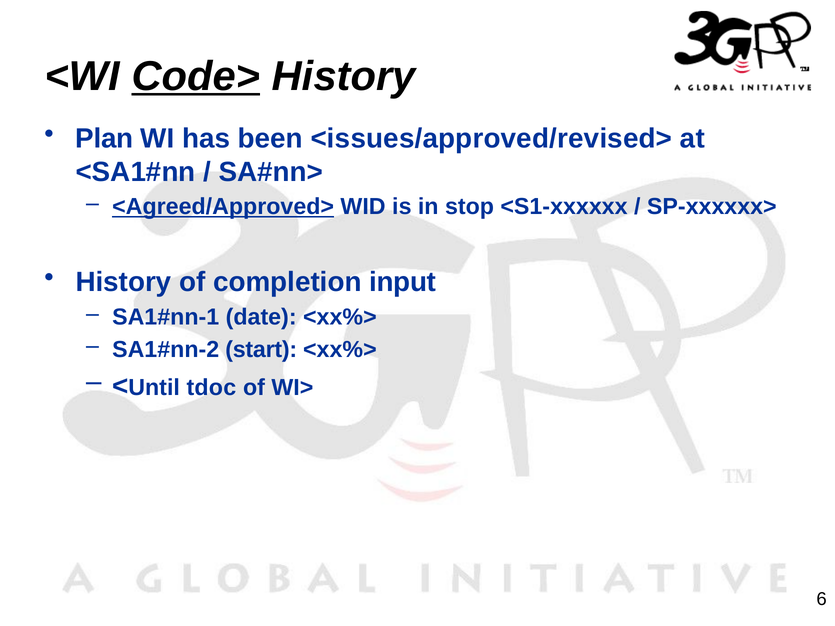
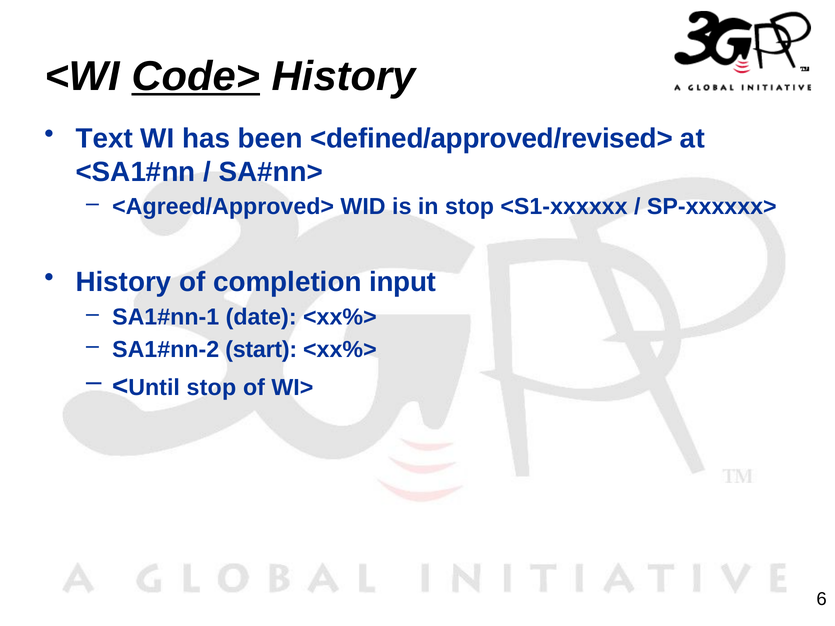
Plan: Plan -> Text (104, 139)
<issues/approved/revised>: <issues/approved/revised> -> <defined/approved/revised> (492, 139)
<Agreed/Approved> underline: present -> none (223, 207)
tdoc: tdoc -> stop (211, 388)
